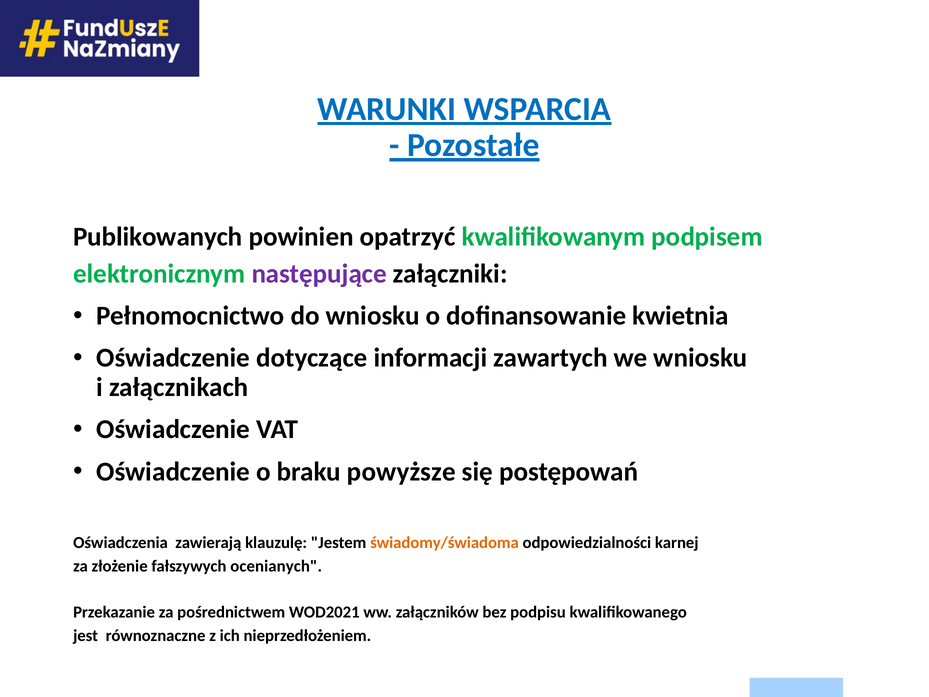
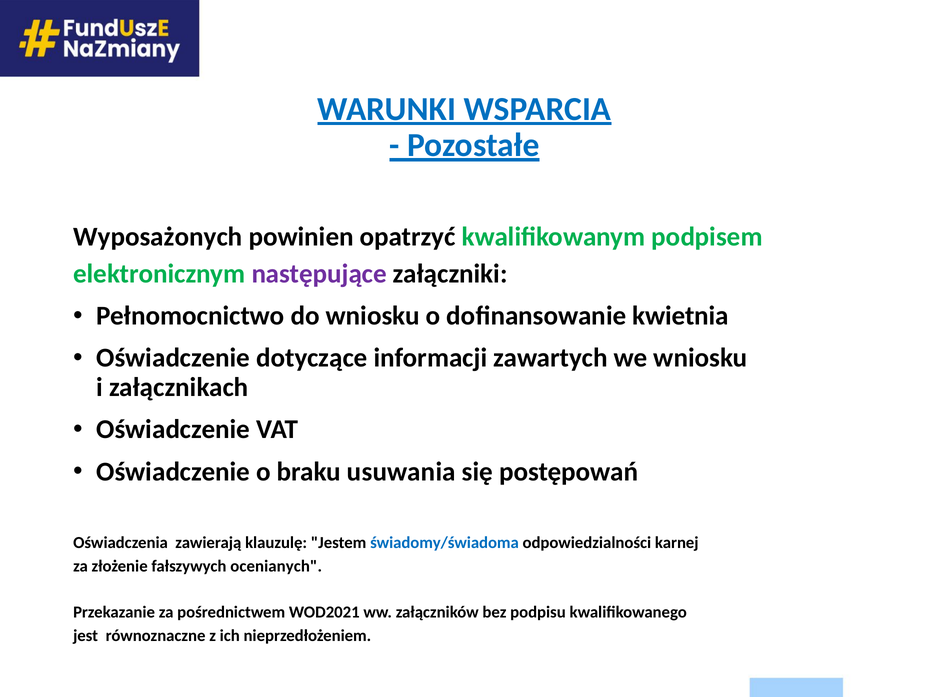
Publikowanych: Publikowanych -> Wyposażonych (158, 237)
powyższe: powyższe -> usuwania (401, 471)
świadomy/świadoma colour: orange -> blue (444, 543)
